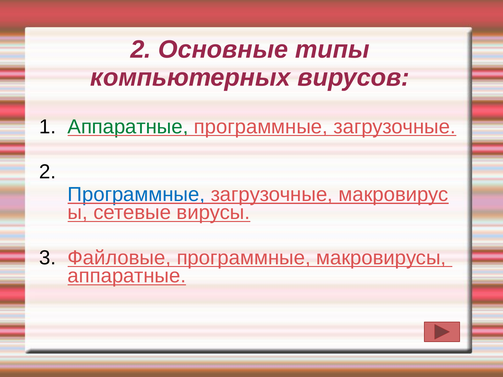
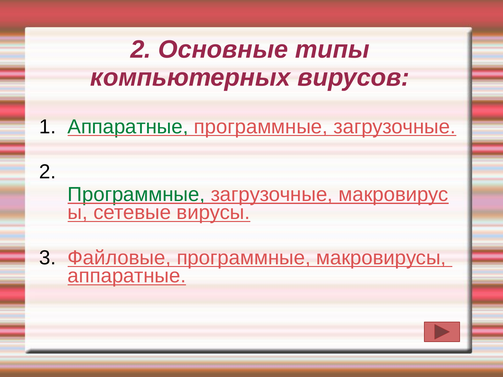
Программные colour: blue -> green (136, 195)
